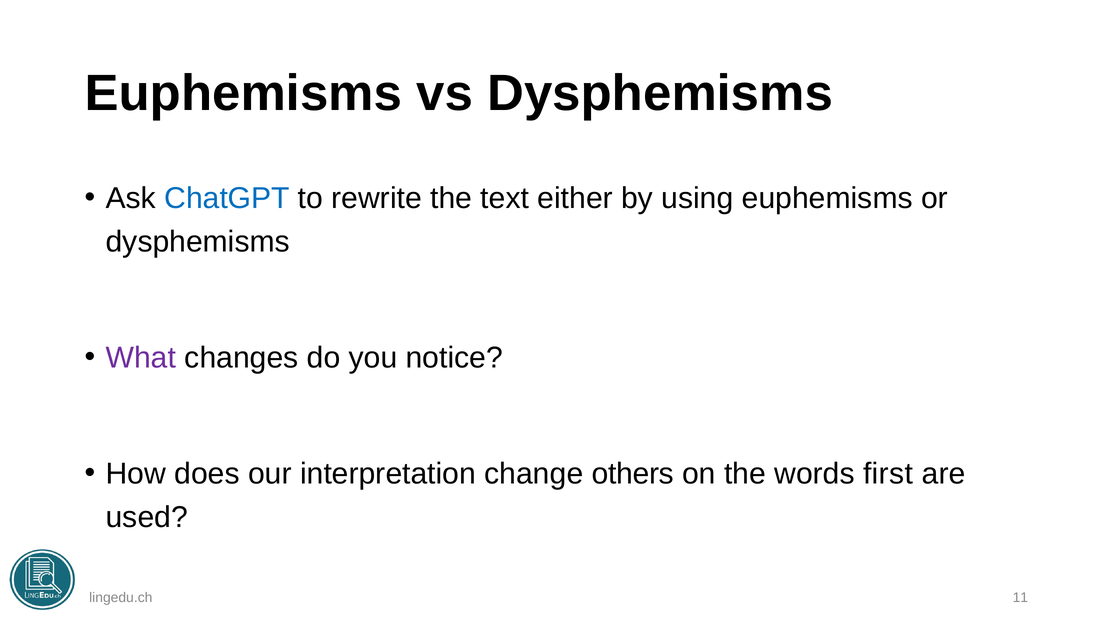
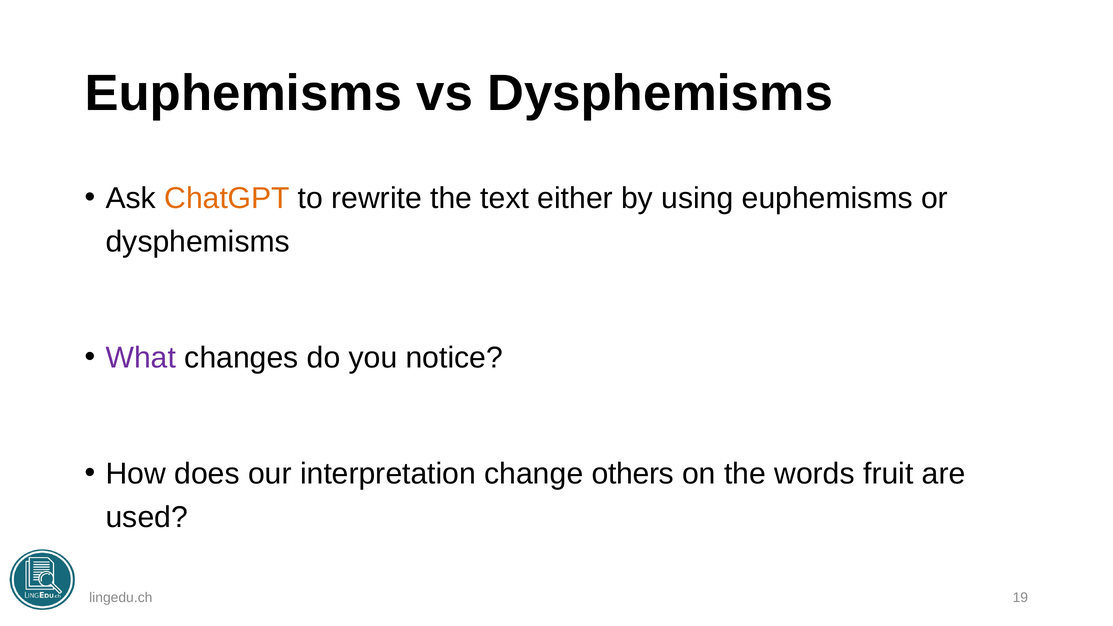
ChatGPT colour: blue -> orange (227, 198)
first: first -> fruit (888, 474)
11: 11 -> 19 (1020, 598)
